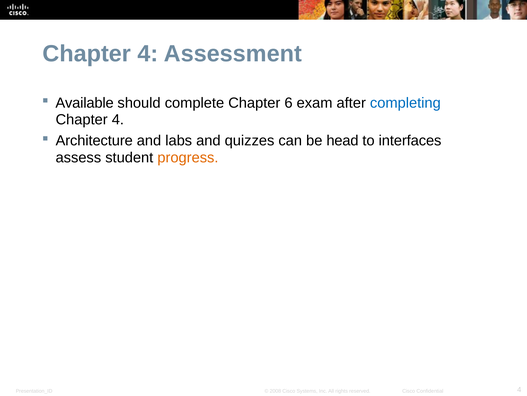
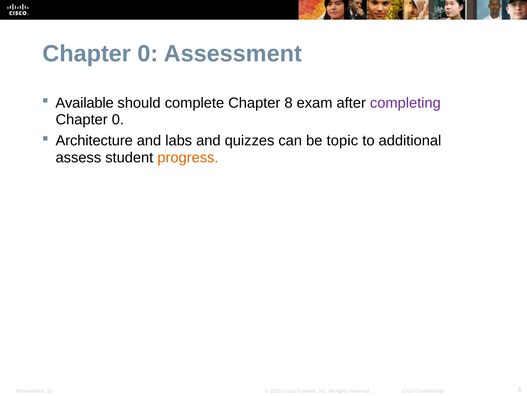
4: 4 -> 0 (148, 53)
6: 6 -> 8 (289, 103)
completing colour: blue -> purple (405, 103)
4: 4 -> 0 (118, 119)
head: head -> topic (342, 141)
interfaces: interfaces -> additional (410, 141)
